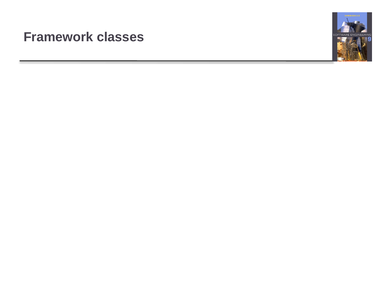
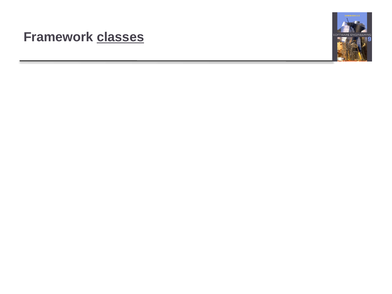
classes underline: none -> present (120, 37)
